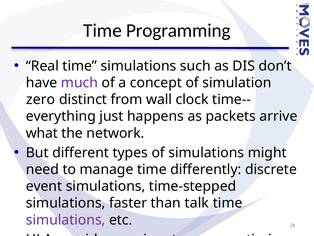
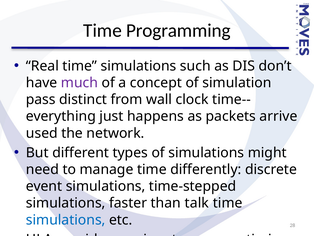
zero: zero -> pass (41, 99)
what: what -> used (42, 133)
simulations colour: purple -> blue (66, 219)
